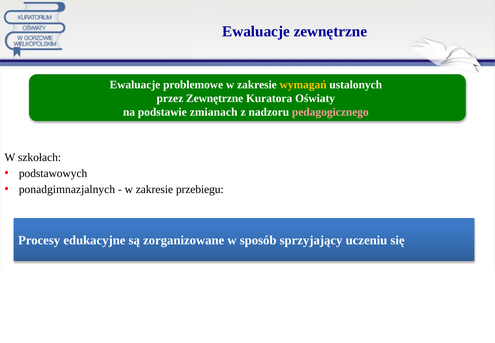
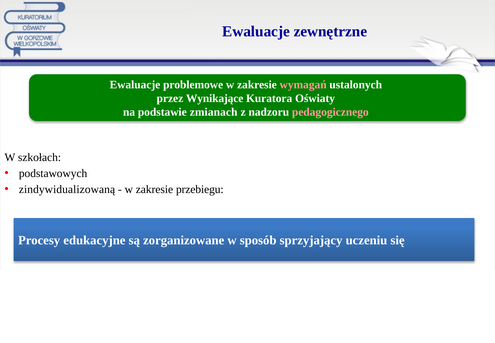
wymagań colour: yellow -> pink (303, 85)
przez Zewnętrzne: Zewnętrzne -> Wynikające (215, 98)
ponadgimnazjalnych: ponadgimnazjalnych -> zindywidualizowaną (67, 189)
